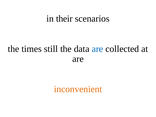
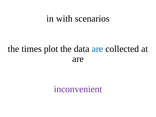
their: their -> with (64, 19)
still: still -> plot (51, 49)
inconvenient colour: orange -> purple (78, 89)
